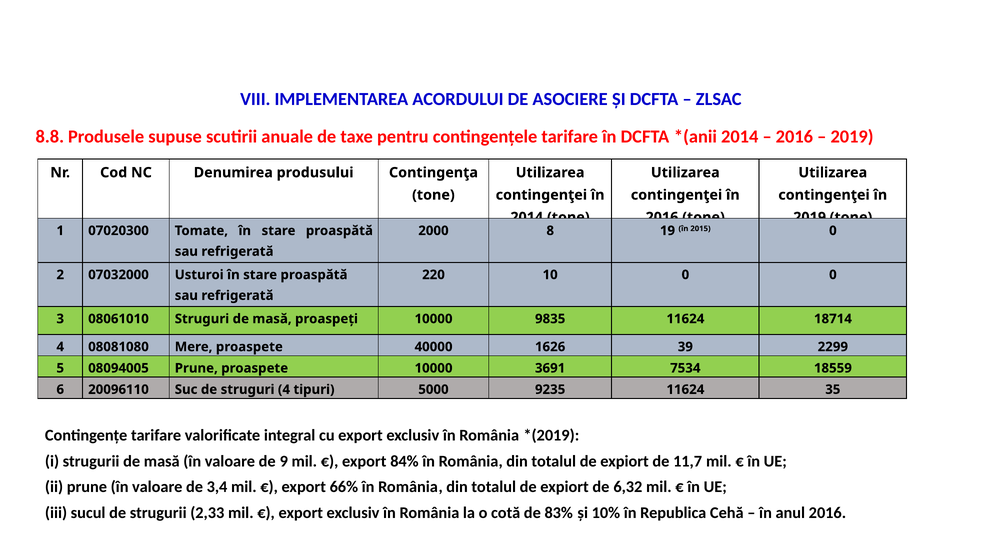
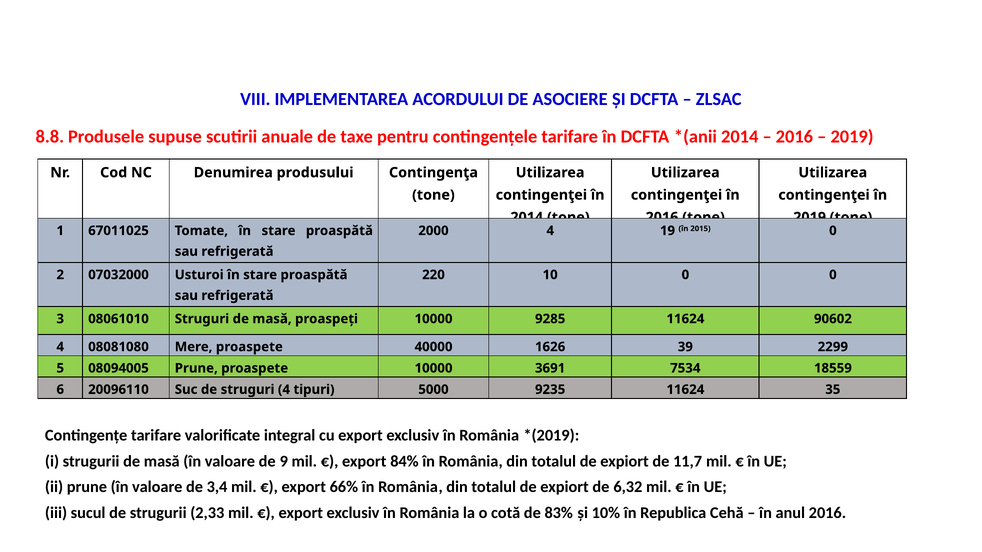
07020300: 07020300 -> 67011025 (119, 231)
2000 8: 8 -> 4 (550, 231)
9835: 9835 -> 9285 (550, 319)
18714: 18714 -> 90602 (833, 319)
